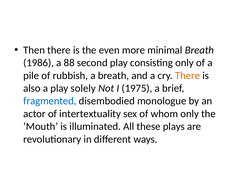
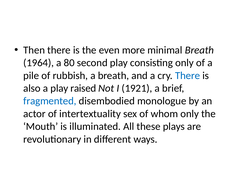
1986: 1986 -> 1964 (39, 63)
88: 88 -> 80 (69, 63)
There colour: orange -> blue (188, 76)
solely: solely -> raised (83, 88)
1975: 1975 -> 1921 (137, 88)
